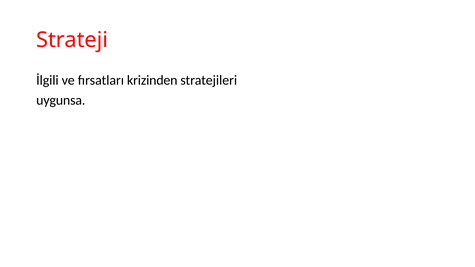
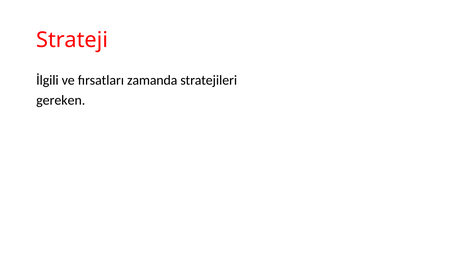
krizinden: krizinden -> zamanda (152, 80)
uygunsa: uygunsa -> gereken (61, 100)
